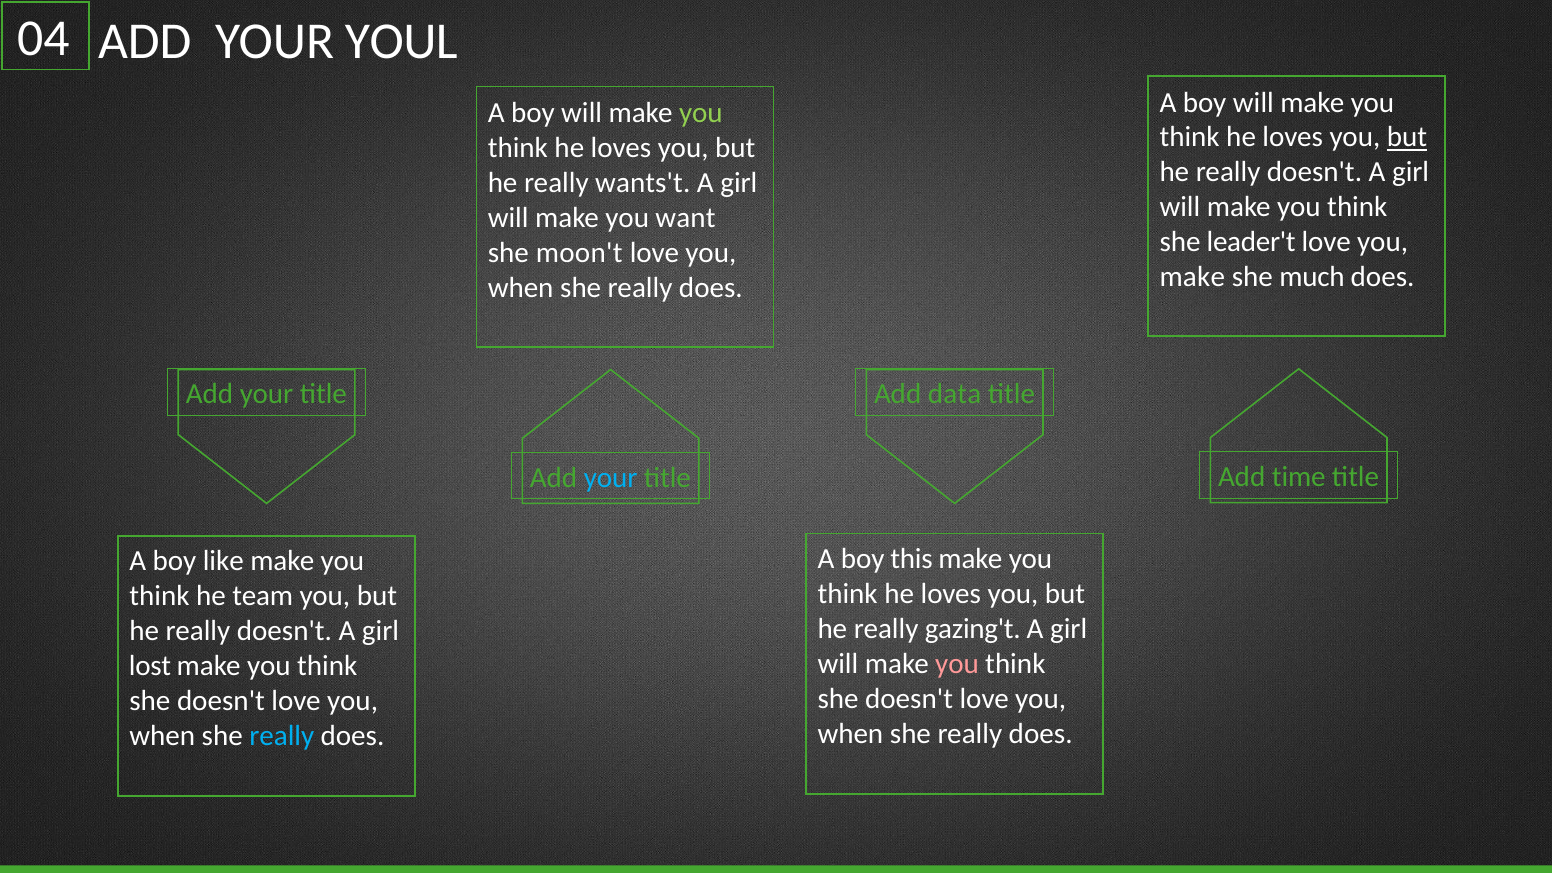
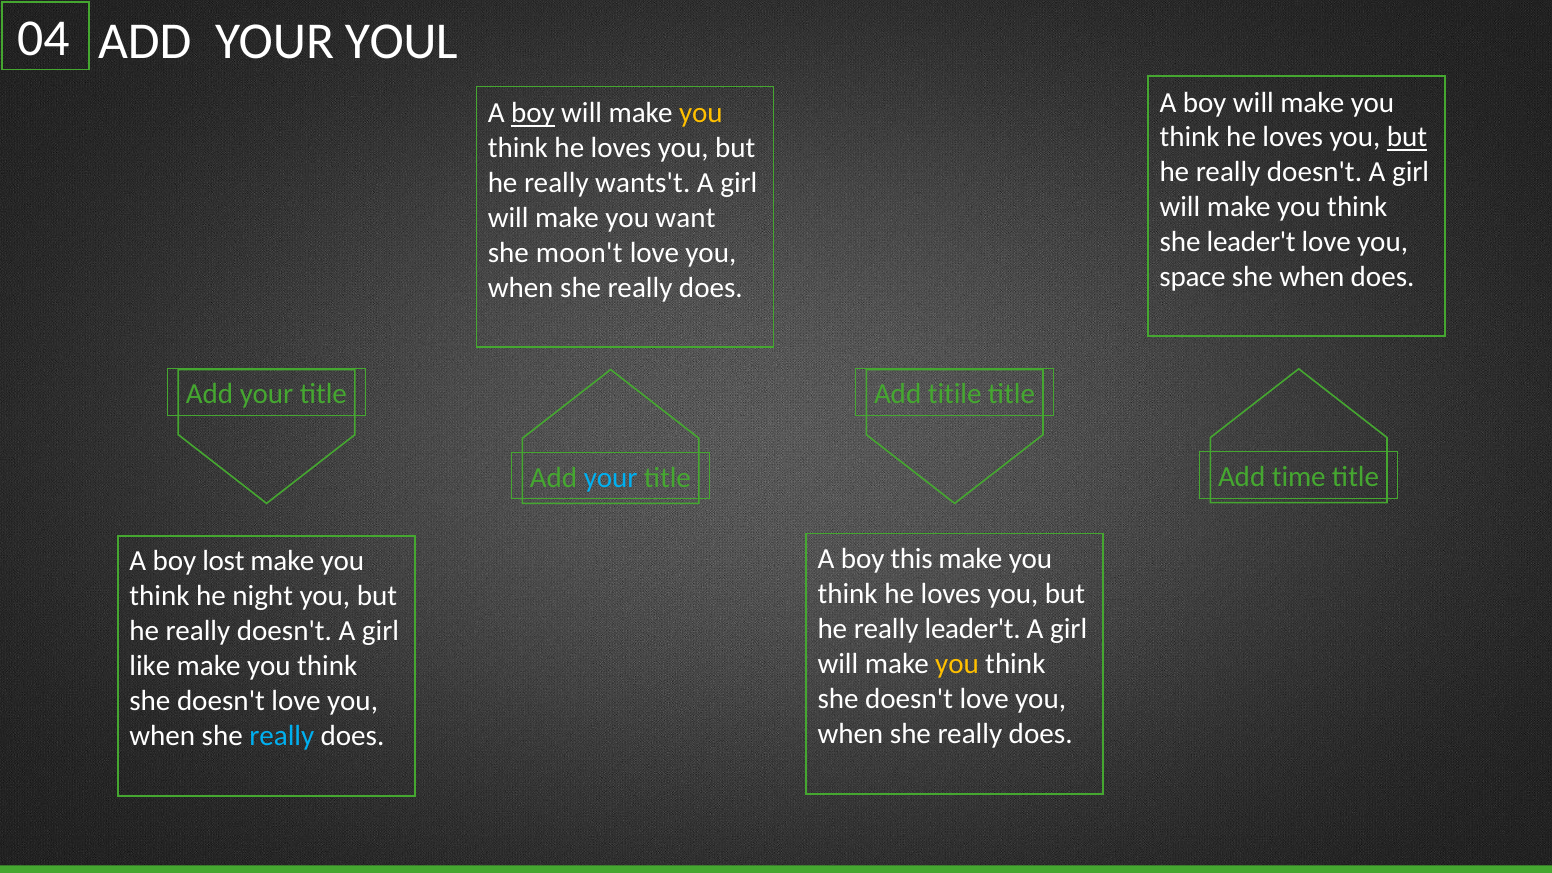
boy underline: none -> present (533, 113)
you colour: light green -> yellow (701, 113)
make: make -> space (1193, 277)
she much: much -> when (1312, 277)
data: data -> titile (955, 394)
like: like -> lost (223, 561)
team: team -> night (263, 596)
really gazing't: gazing't -> leader't (973, 629)
you colour: pink -> yellow (957, 664)
lost: lost -> like (150, 666)
